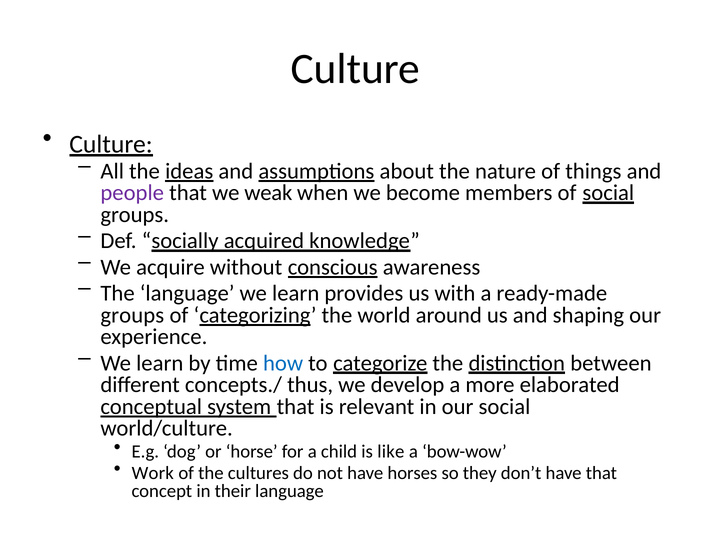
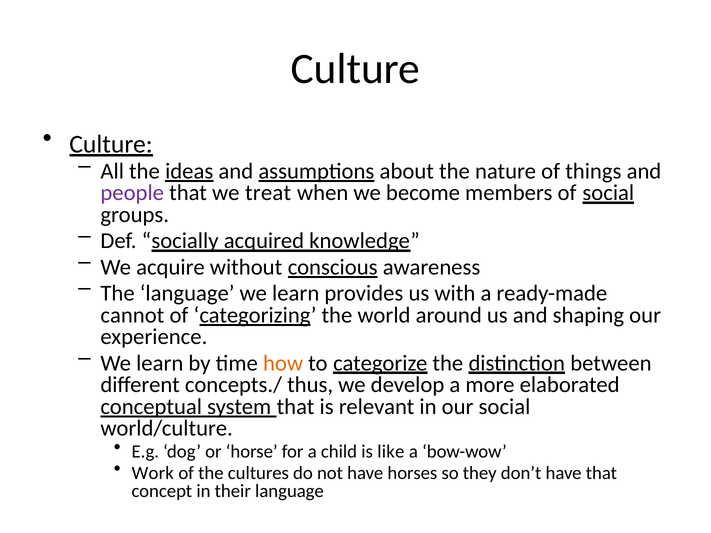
weak: weak -> treat (268, 193)
groups: groups -> cannot (132, 315)
how colour: blue -> orange (283, 363)
